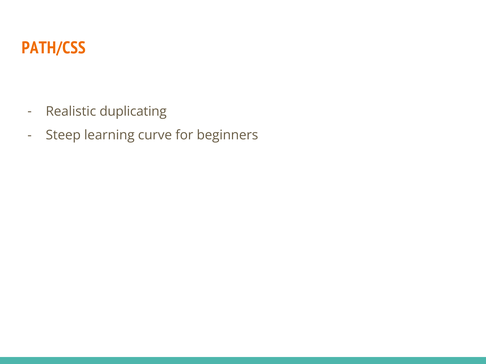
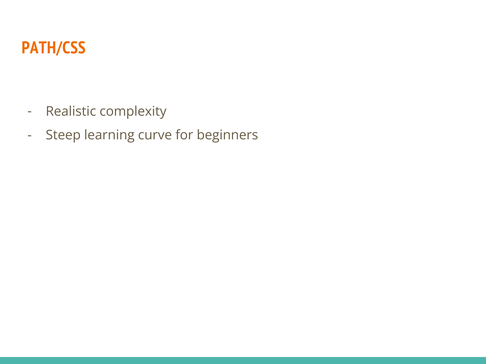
duplicating: duplicating -> complexity (133, 111)
